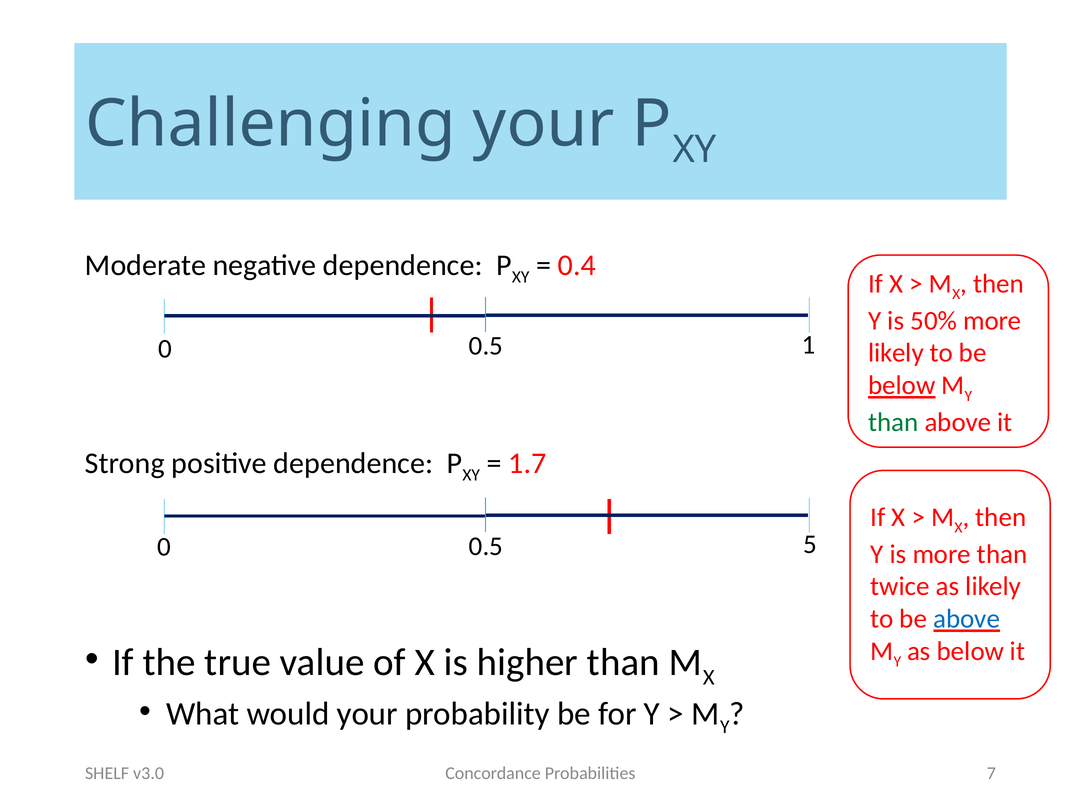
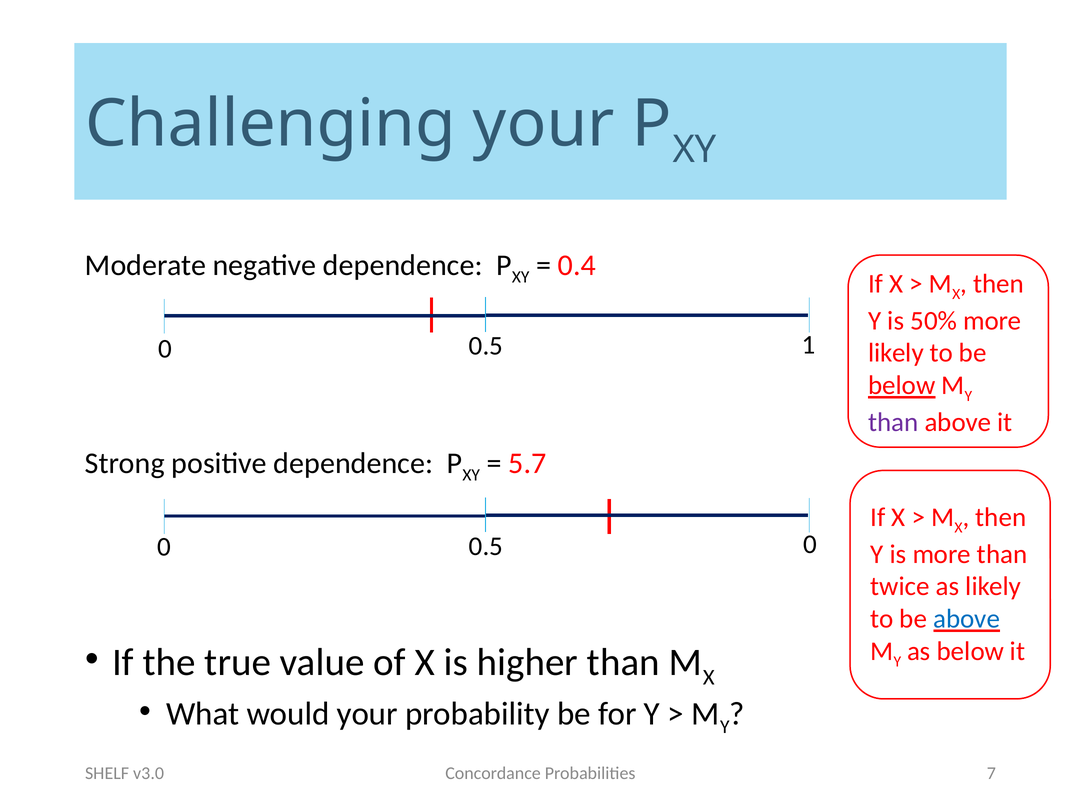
than colour: green -> purple (893, 423)
1.7: 1.7 -> 5.7 (527, 464)
0 5: 5 -> 0 (810, 545)
